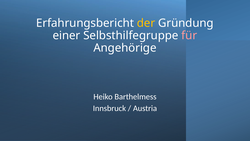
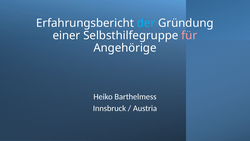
der colour: yellow -> light blue (146, 23)
